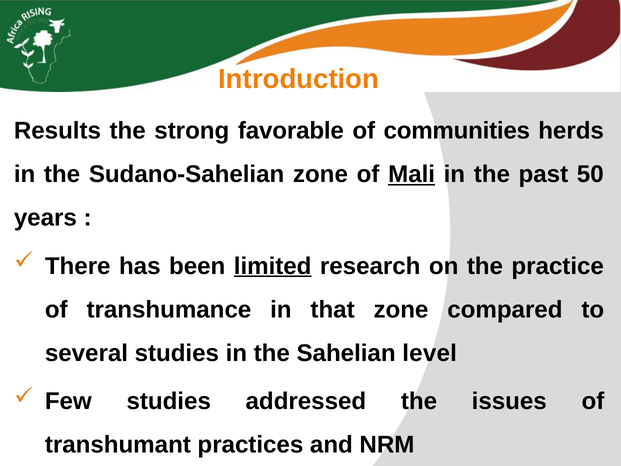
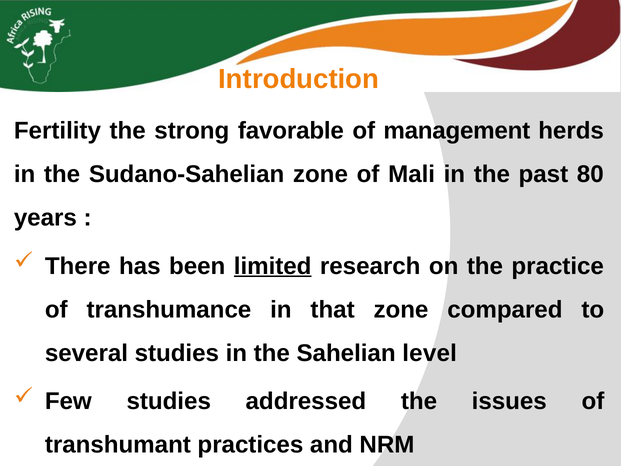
Results: Results -> Fertility (57, 131)
communities: communities -> management (457, 131)
Mali underline: present -> none (412, 174)
50: 50 -> 80 (590, 174)
